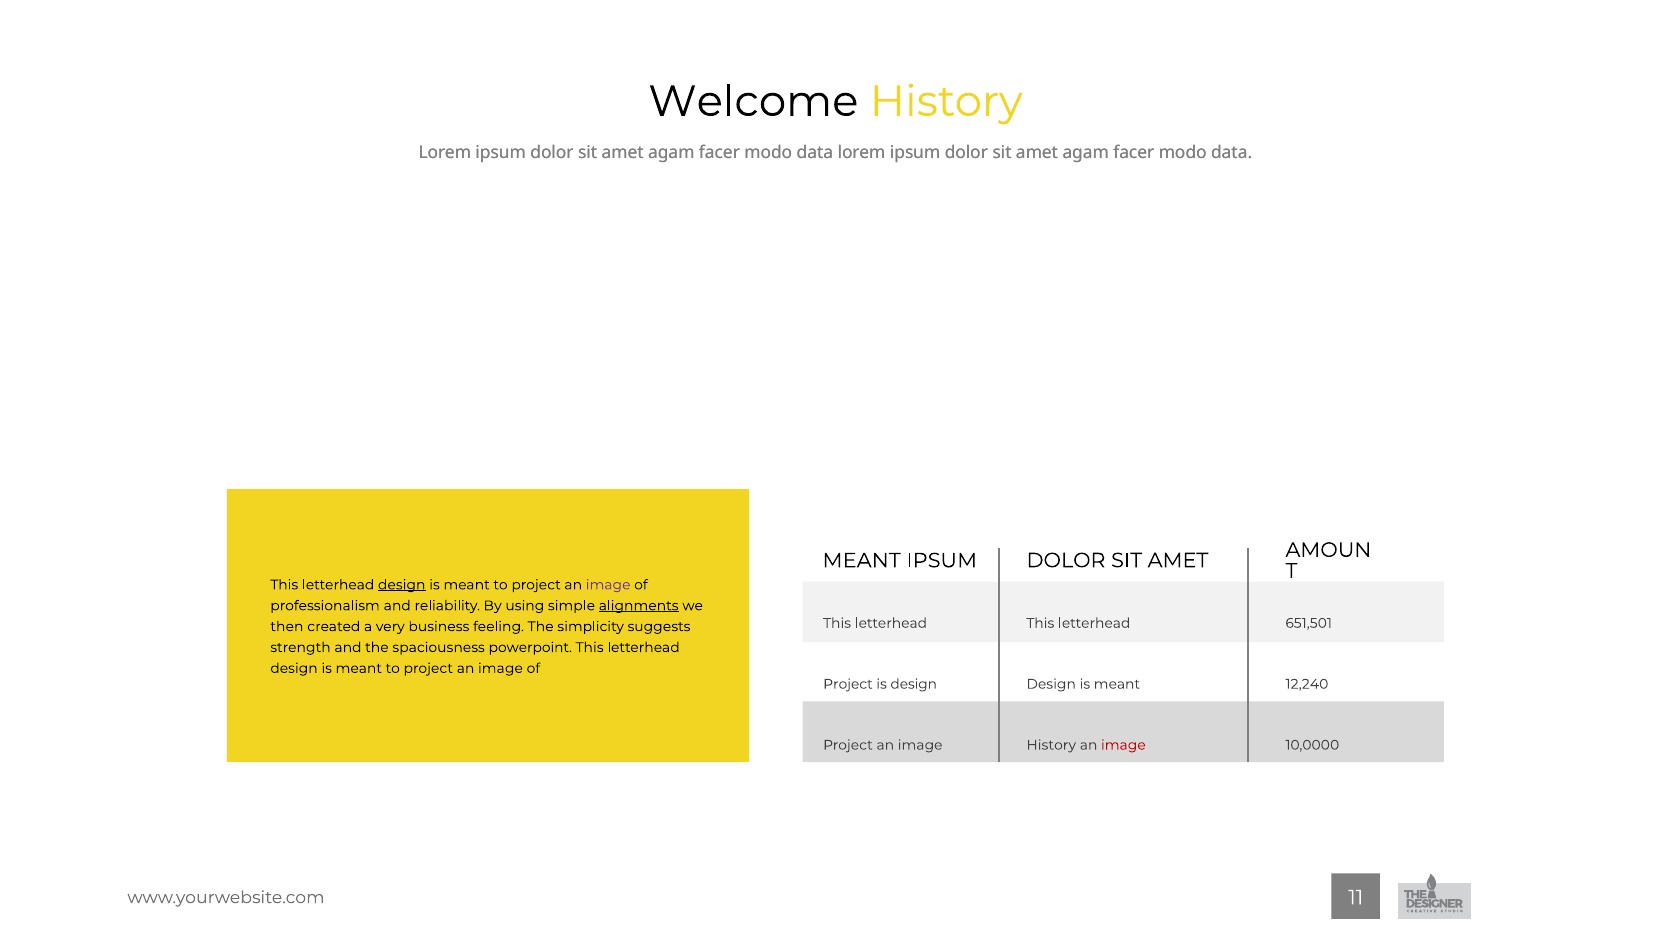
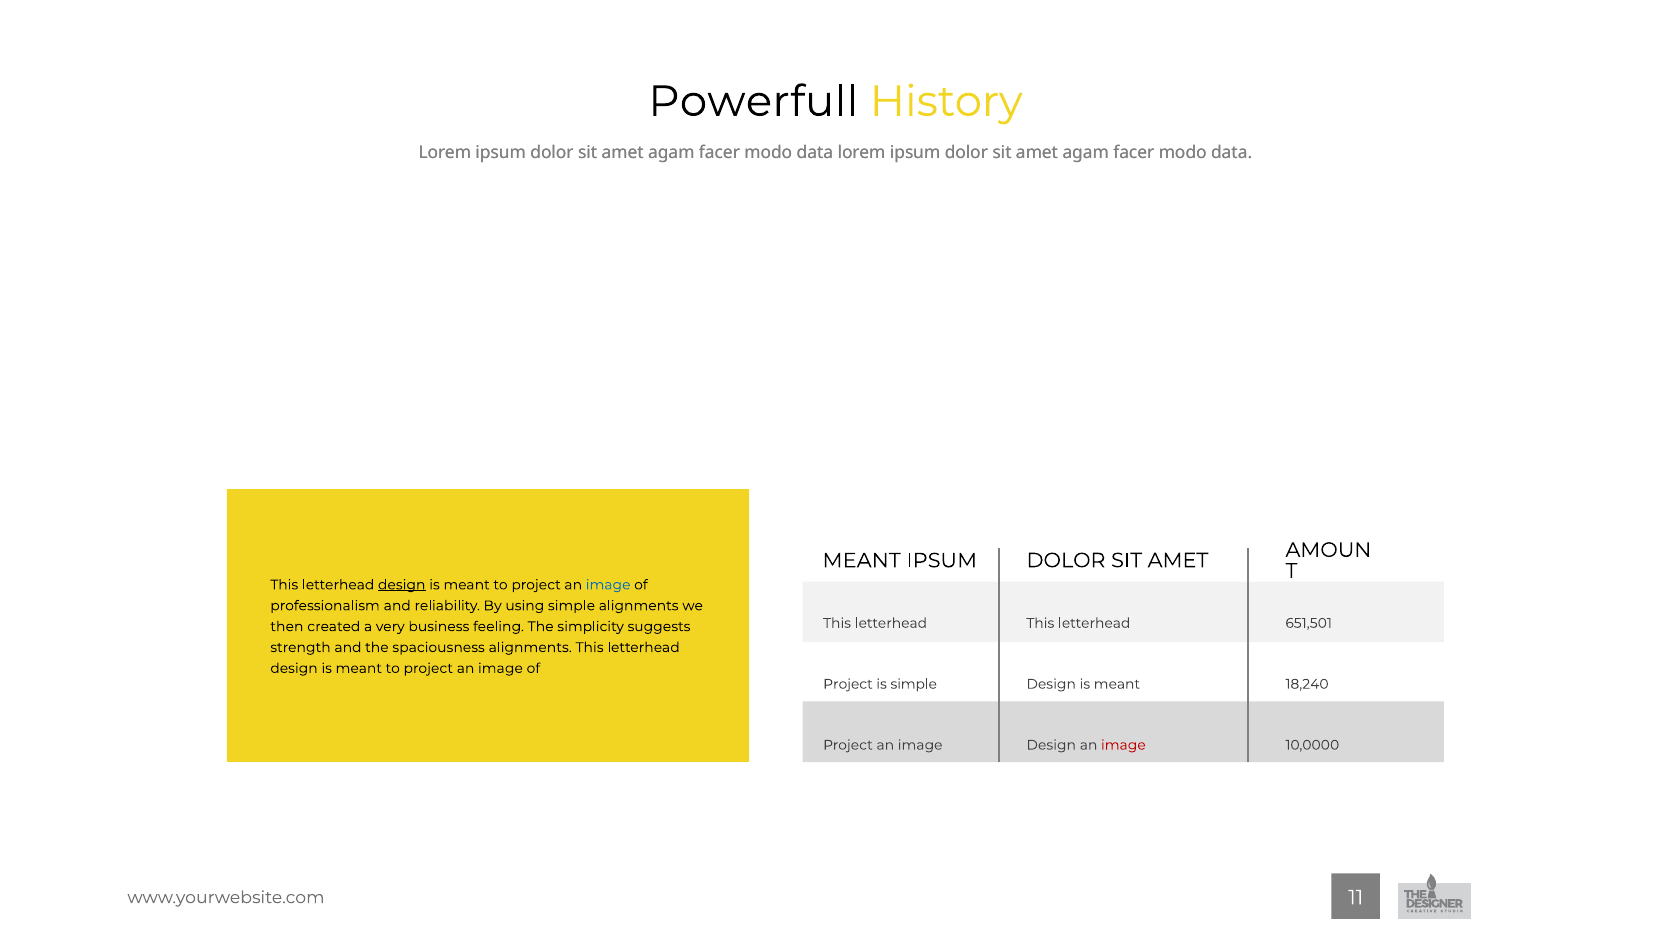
Welcome: Welcome -> Powerfull (753, 101)
image colour: purple -> blue (608, 585)
alignments underline: present -> none (639, 606)
spaciousness powerpoint: powerpoint -> alignments (530, 647)
is design: design -> simple (914, 684)
12,240: 12,240 -> 18,240 (1307, 684)
History: History -> Design (1051, 745)
